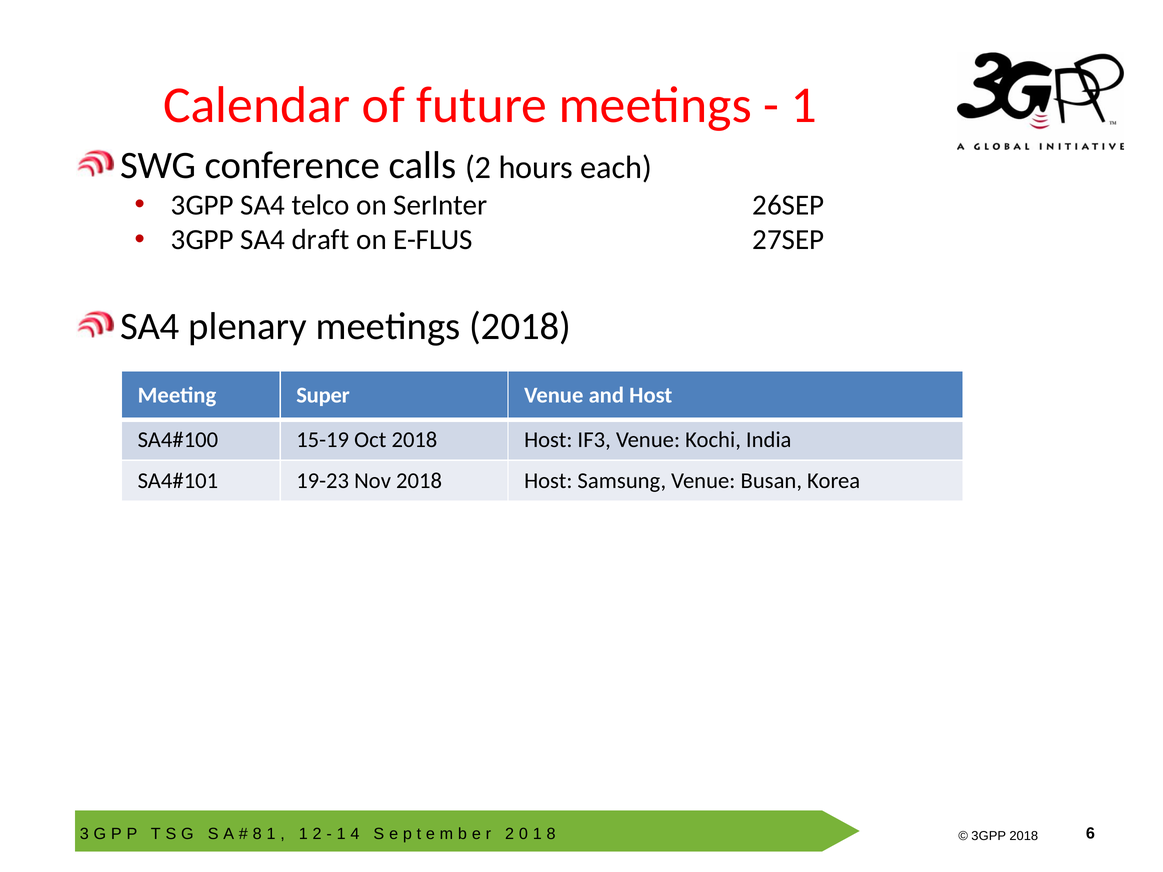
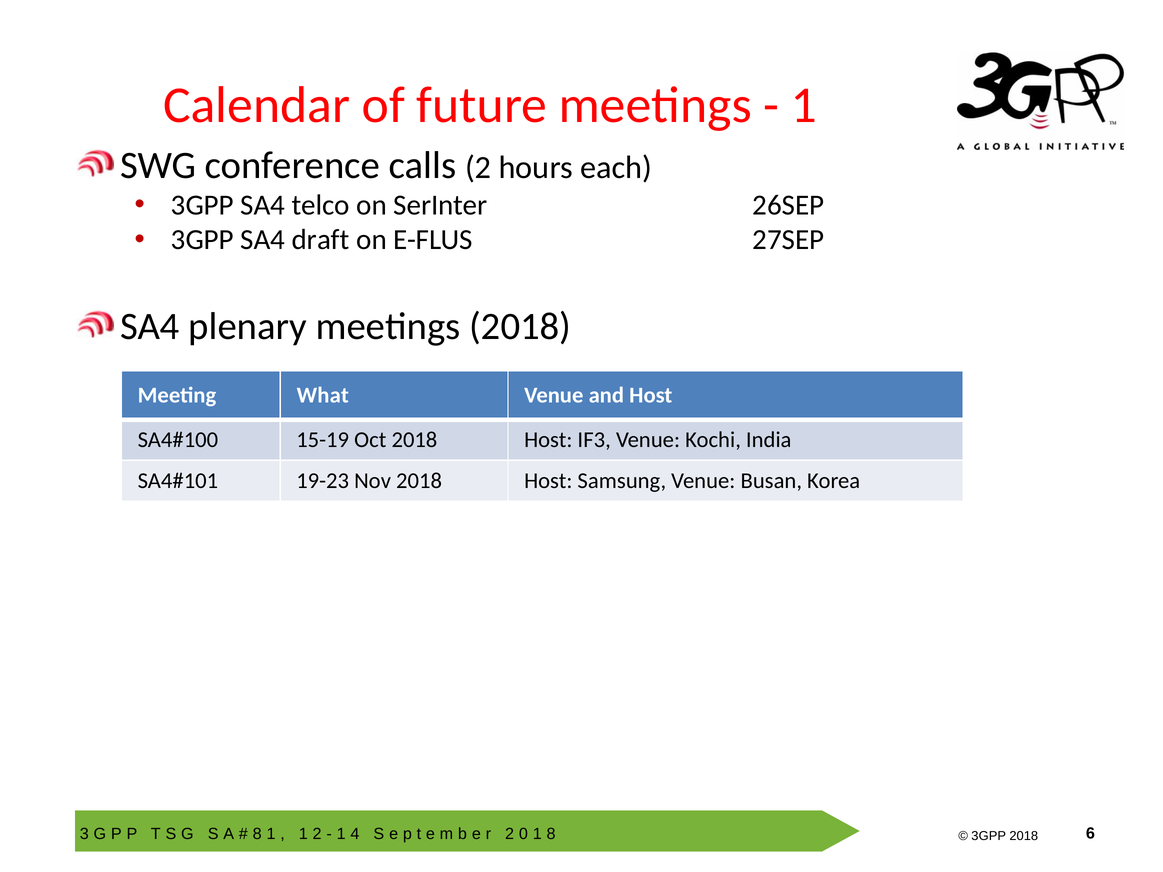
Super: Super -> What (323, 395)
